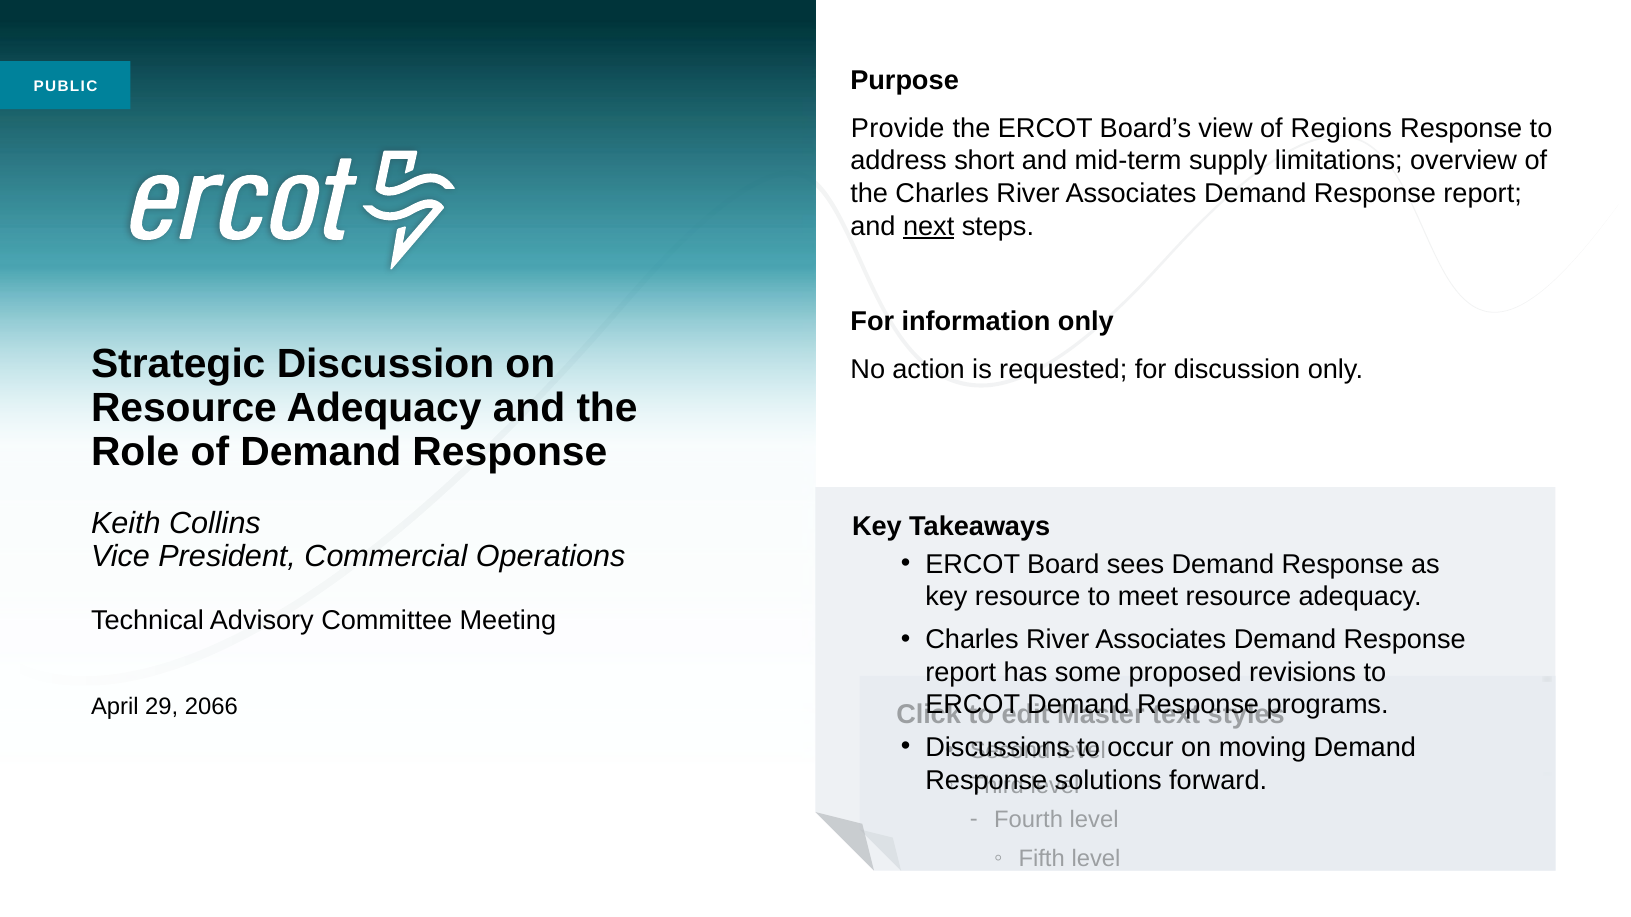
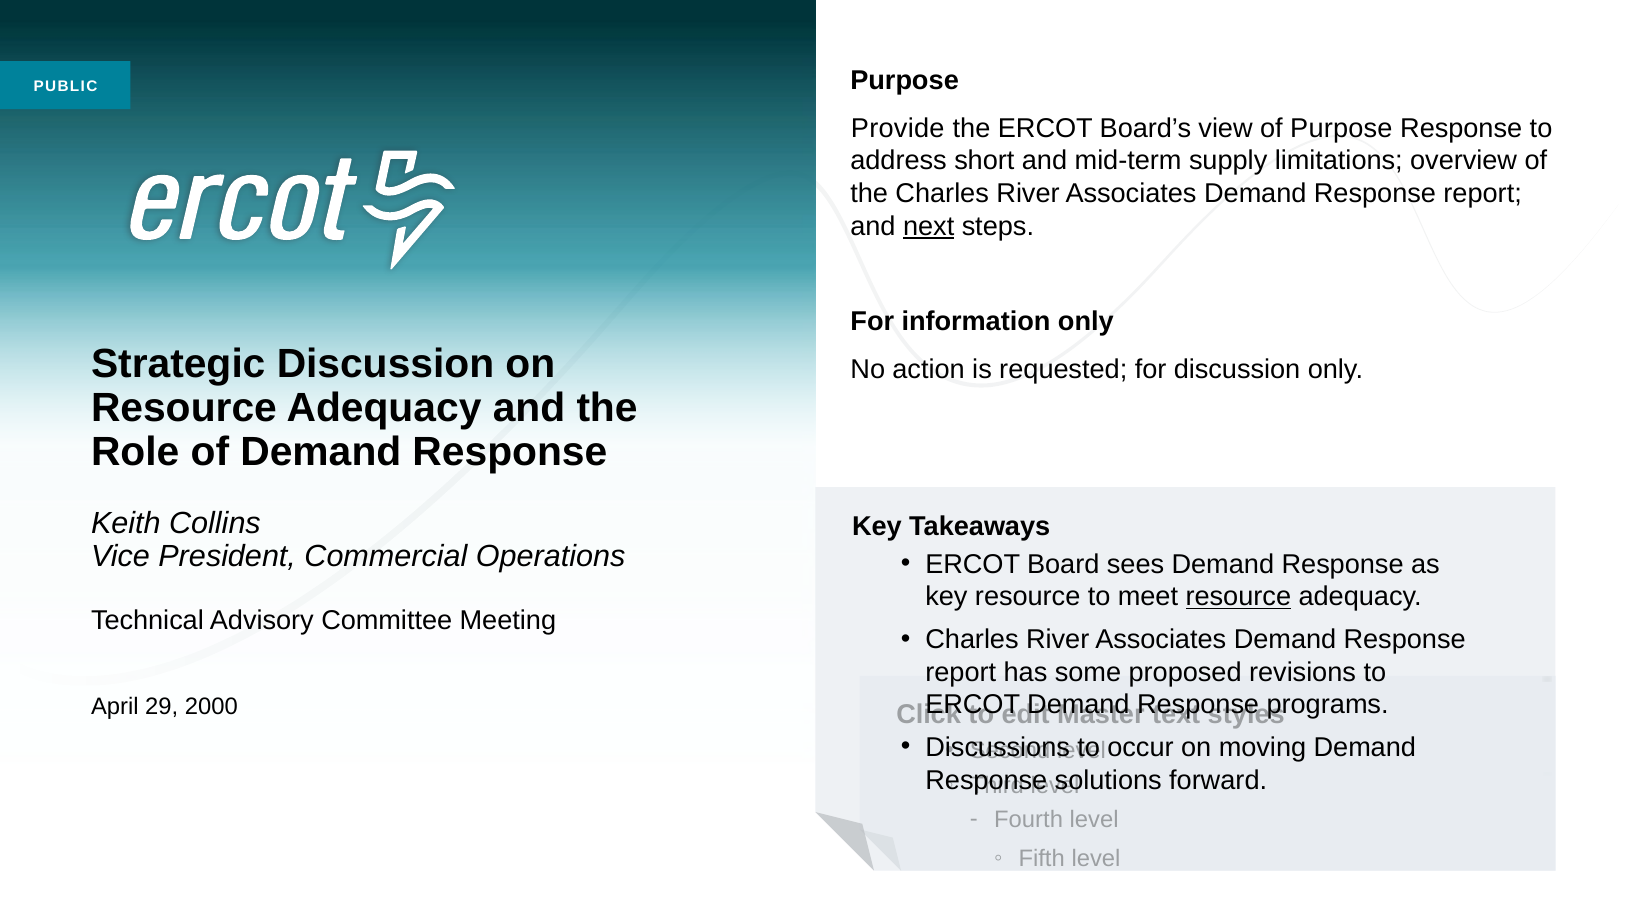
of Regions: Regions -> Purpose (1341, 128)
resource underline: none -> present (1238, 597)
2066: 2066 -> 2000 (211, 707)
